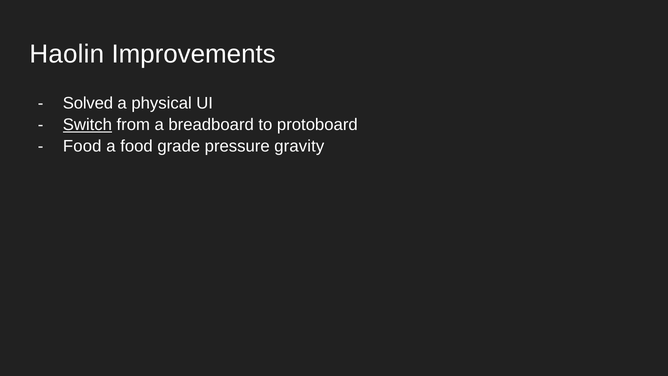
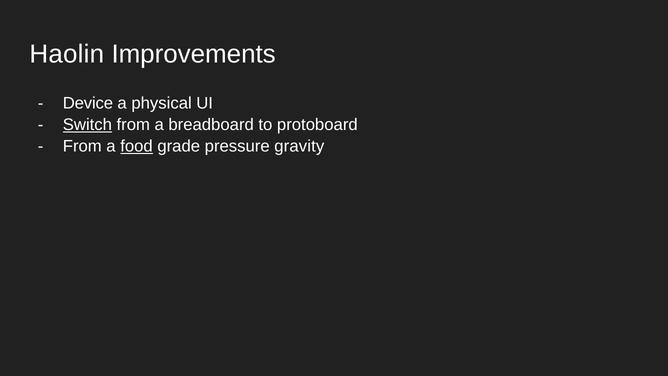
Solved: Solved -> Device (88, 103)
Food: Food -> From (82, 146)
food underline: none -> present (137, 146)
